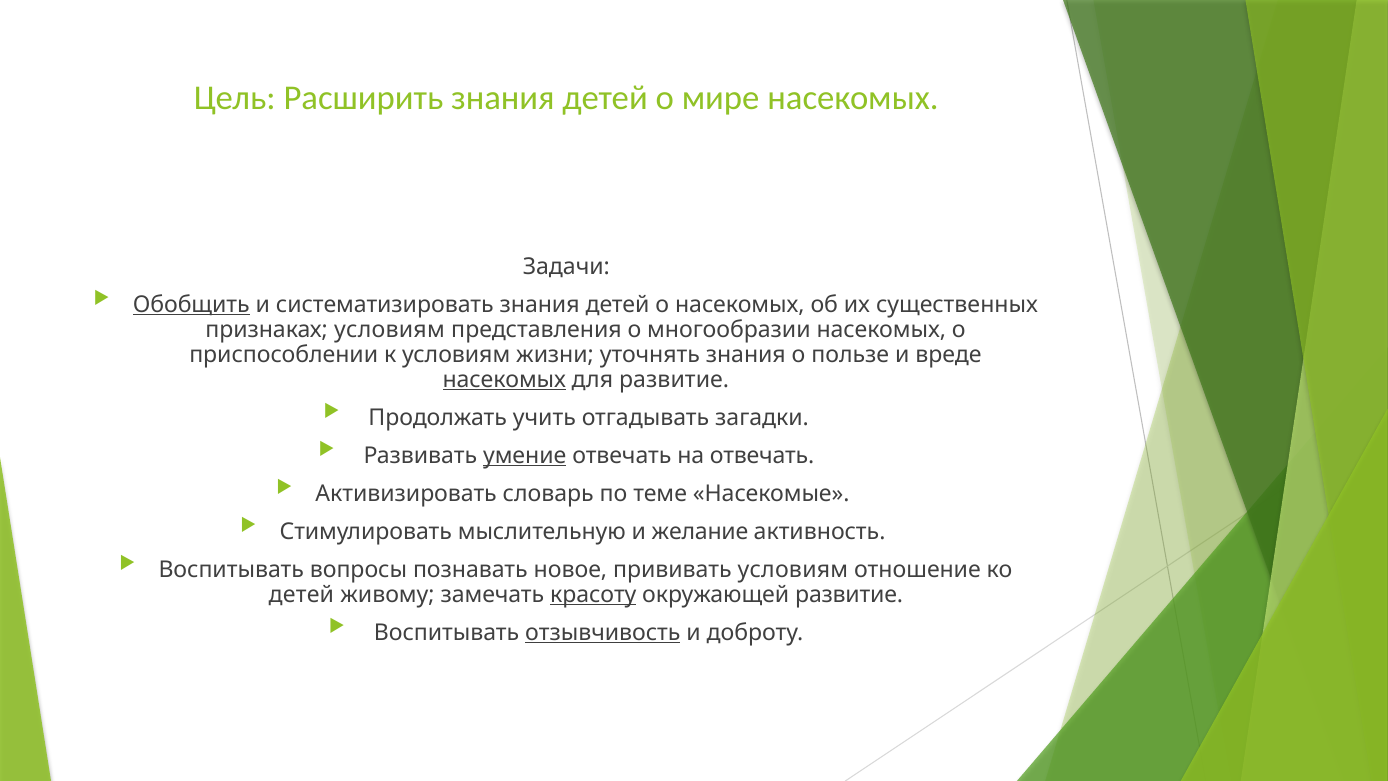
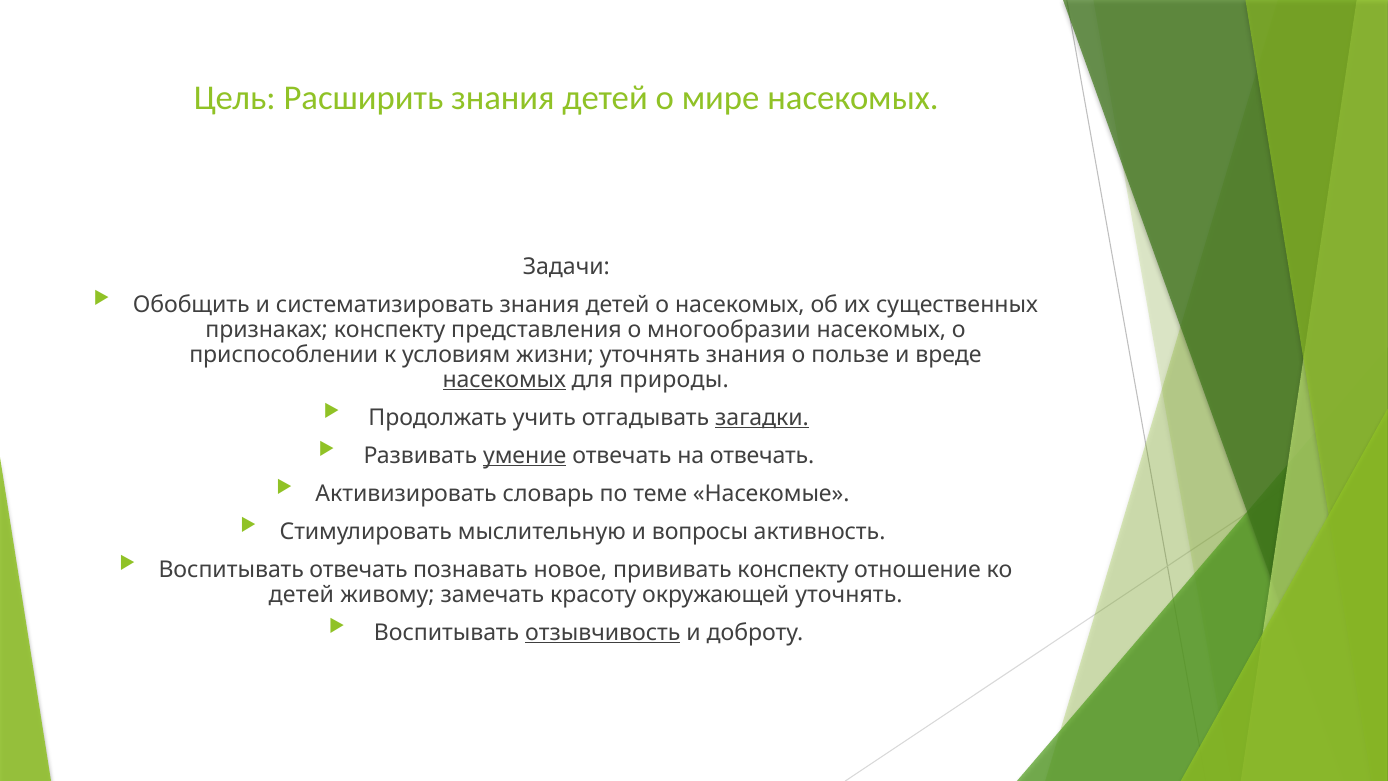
Обобщить underline: present -> none (191, 305)
признаках условиям: условиям -> конспекту (390, 330)
для развитие: развитие -> природы (674, 380)
загадки underline: none -> present (762, 417)
желание: желание -> вопросы (700, 531)
Воспитывать вопросы: вопросы -> отвечать (359, 569)
прививать условиям: условиям -> конспекту (793, 569)
красоту underline: present -> none (593, 594)
окружающей развитие: развитие -> уточнять (849, 594)
